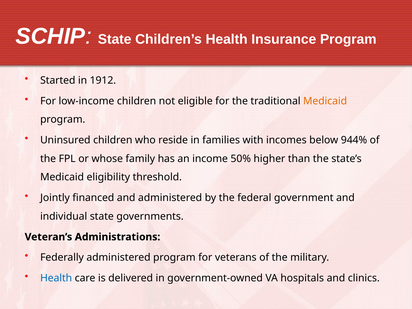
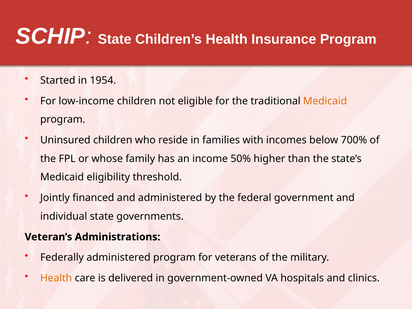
1912: 1912 -> 1954 (103, 80)
944%: 944% -> 700% (354, 140)
Health colour: blue -> orange (56, 278)
